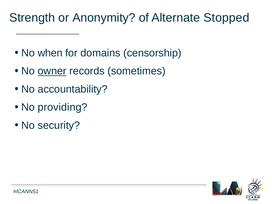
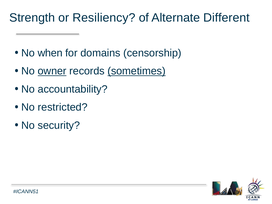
Anonymity: Anonymity -> Resiliency (104, 18)
Stopped: Stopped -> Different (226, 18)
sometimes underline: none -> present (137, 71)
providing: providing -> restricted (63, 107)
